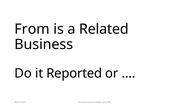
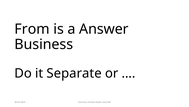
Related: Related -> Answer (104, 29)
Reported: Reported -> Separate (74, 73)
